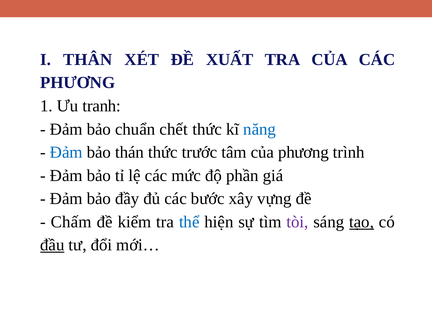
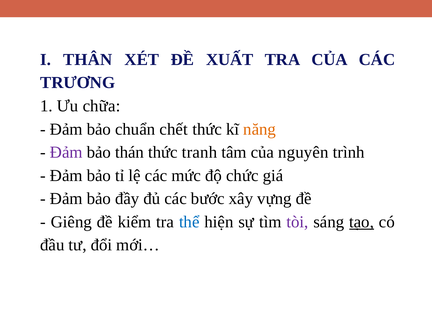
PHƯƠNG: PHƯƠNG -> TRƯƠNG (78, 83)
tranh: tranh -> chữa (102, 106)
năng colour: blue -> orange (260, 129)
Đảm colour: blue -> purple (66, 152)
trước: trước -> tranh (200, 152)
của phương: phương -> nguyên (303, 152)
phần: phần -> chức (242, 176)
Chấm: Chấm -> Giêng (71, 222)
đầu underline: present -> none (52, 245)
